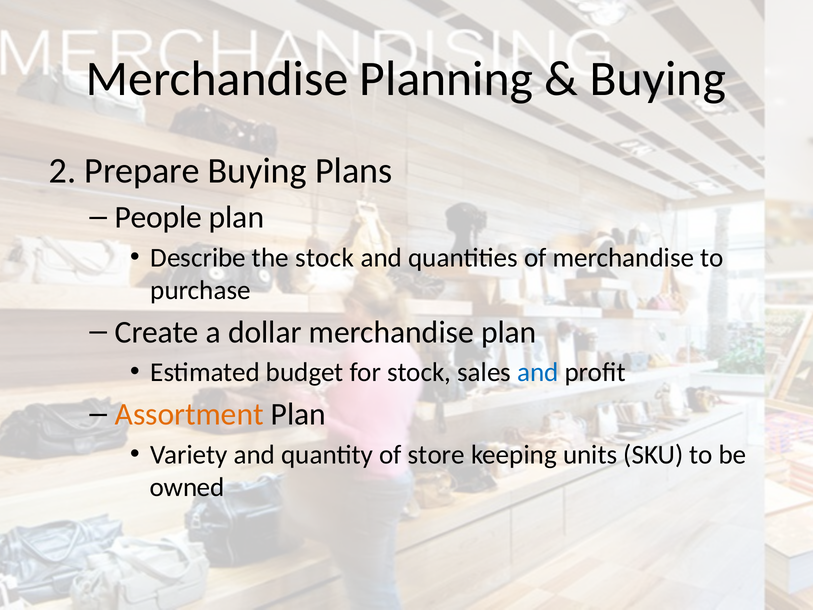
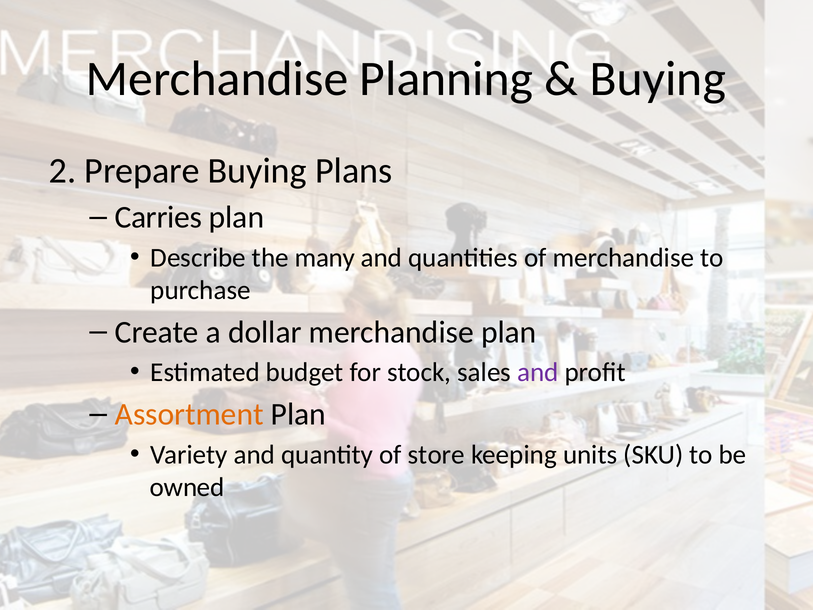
People: People -> Carries (158, 217)
the stock: stock -> many (325, 258)
and colour: blue -> purple (538, 372)
